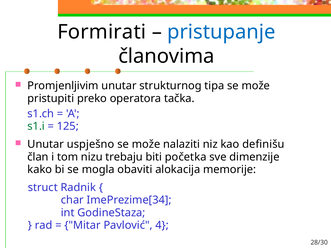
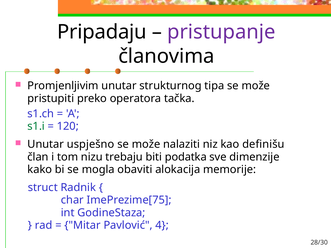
Formirati: Formirati -> Pripadaju (102, 32)
pristupanje colour: blue -> purple (221, 32)
125: 125 -> 120 (68, 126)
početka: početka -> podatka (186, 157)
ImePrezime[34: ImePrezime[34 -> ImePrezime[75 (129, 200)
